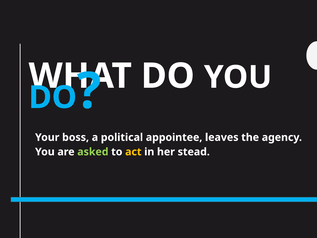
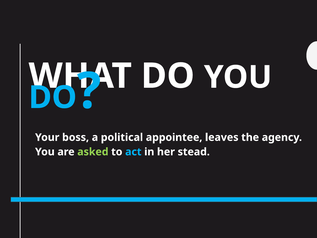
act colour: yellow -> light blue (133, 152)
